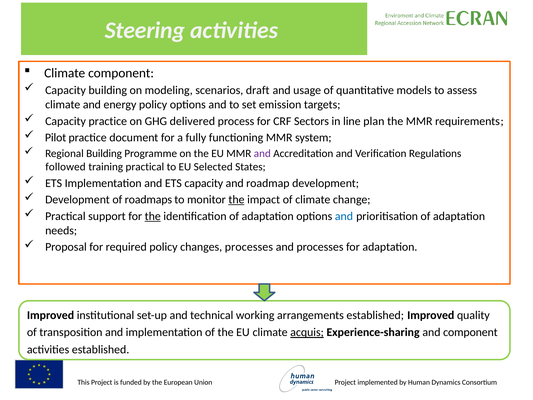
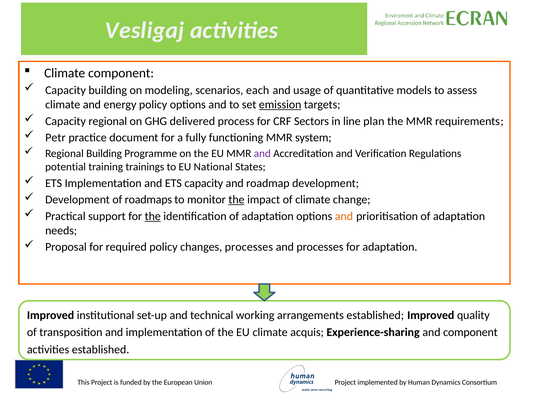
Steering: Steering -> Vesligaj (145, 30)
draft: draft -> each (258, 90)
emission underline: none -> present (280, 104)
Capacity practice: practice -> regional (108, 121)
Pilot: Pilot -> Petr (55, 138)
followed: followed -> potential (66, 167)
training practical: practical -> trainings (145, 167)
Selected: Selected -> National (213, 167)
and colour: blue -> orange (344, 216)
acquis underline: present -> none (307, 332)
